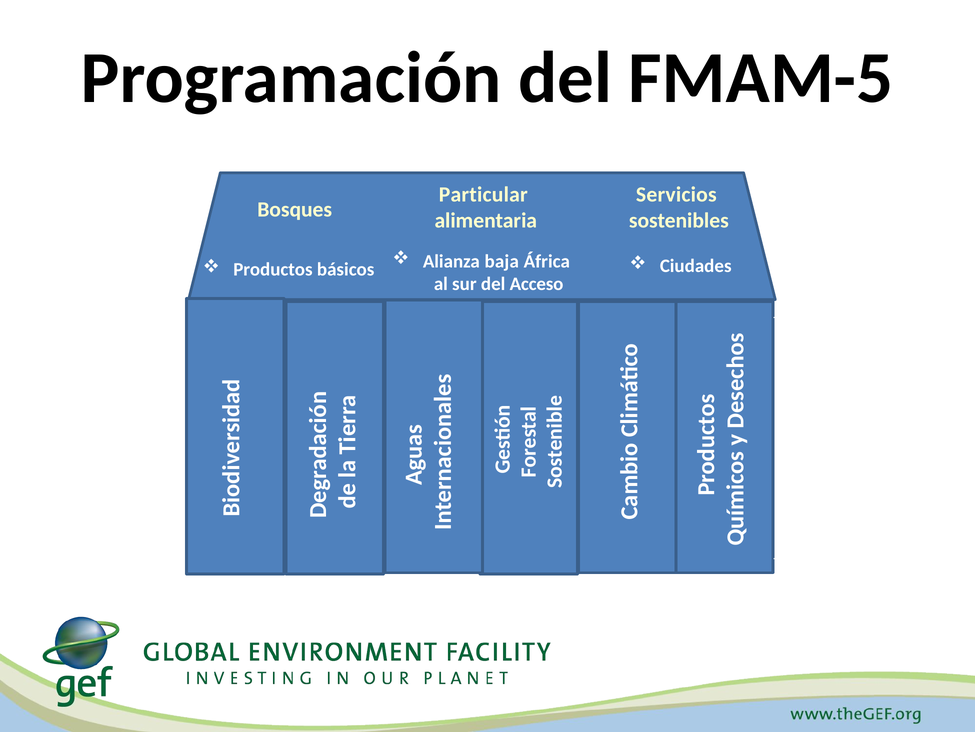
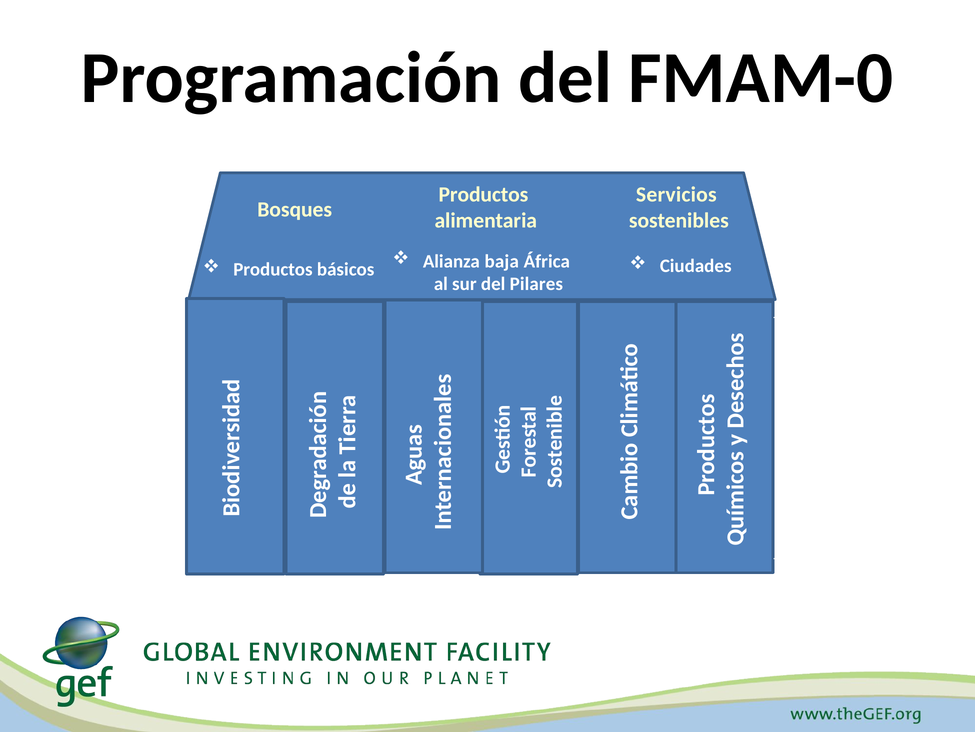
FMAM-5: FMAM-5 -> FMAM-0 (761, 78)
Particular: Particular -> Productos (483, 194)
Acceso: Acceso -> Pilares (536, 284)
